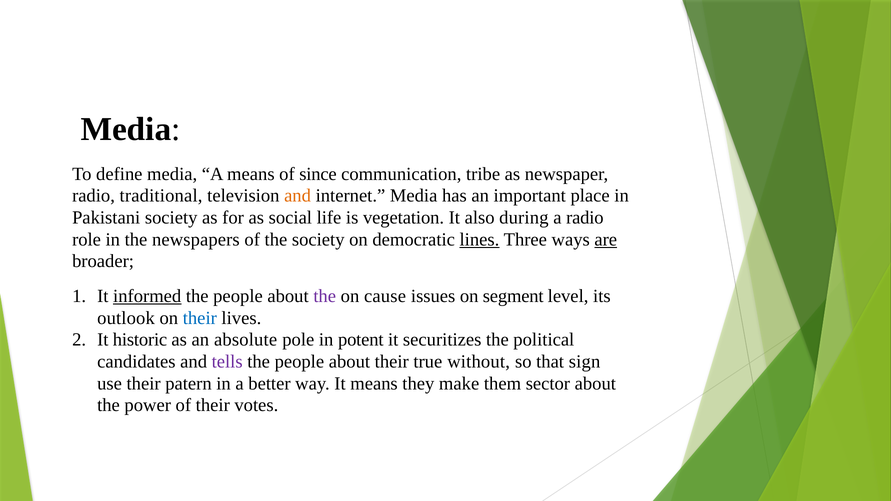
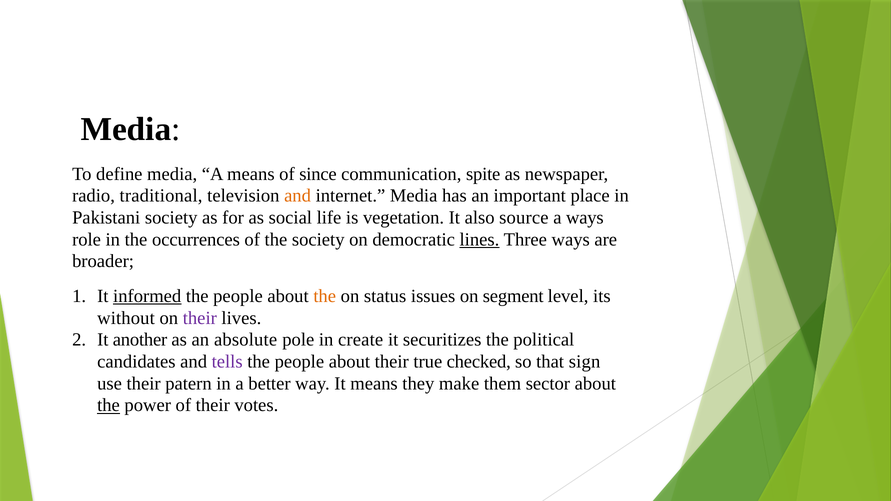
tribe: tribe -> spite (483, 174)
during: during -> source (524, 218)
a radio: radio -> ways (585, 218)
newspapers: newspapers -> occurrences (196, 240)
are underline: present -> none (606, 240)
the colour: purple -> orange (325, 296)
cause: cause -> status (385, 296)
outlook: outlook -> without (126, 318)
their colour: blue -> purple (200, 318)
historic: historic -> another (140, 340)
potent: potent -> create (361, 340)
without: without -> checked (479, 362)
the underline: none -> present (109, 405)
